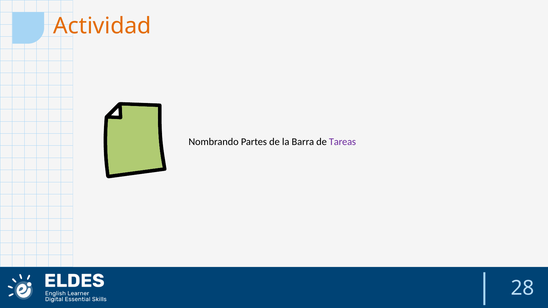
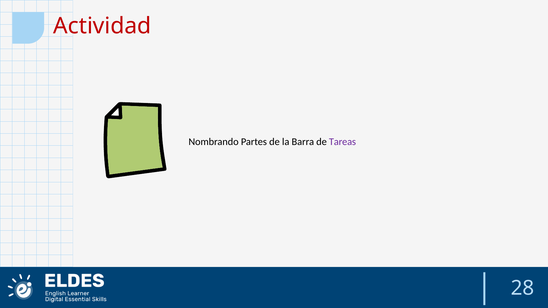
Actividad colour: orange -> red (102, 26)
